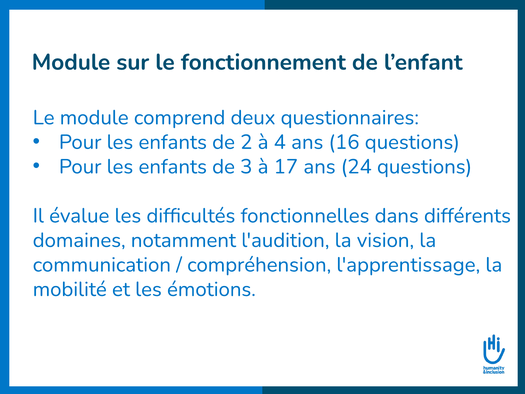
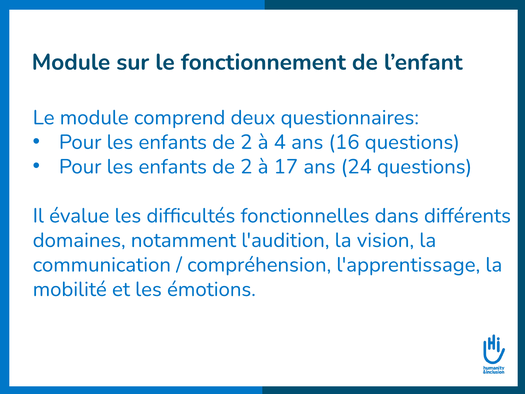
3: 3 -> 2 (246, 167)
